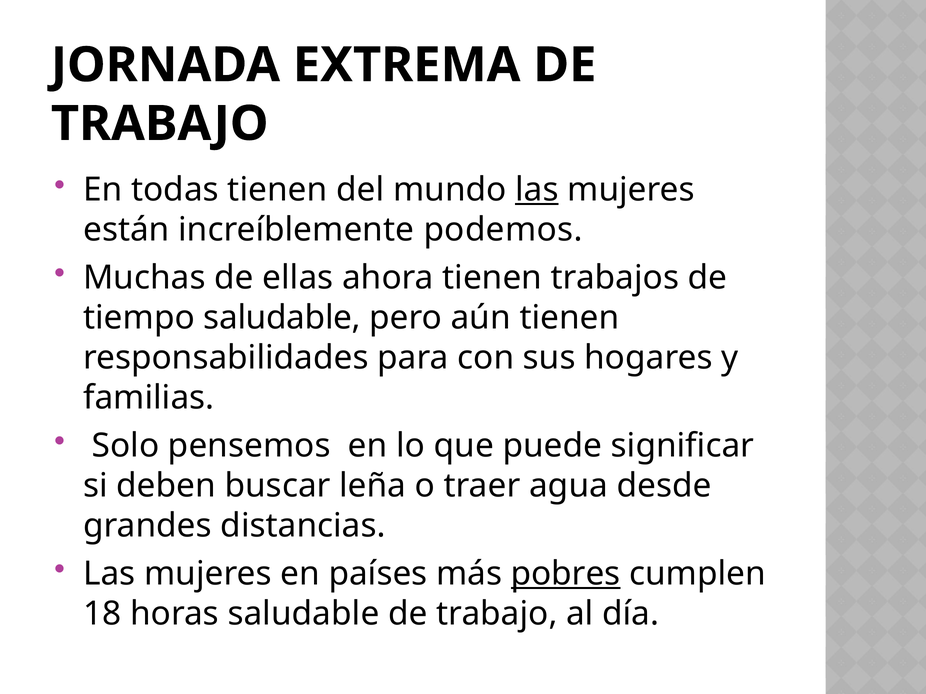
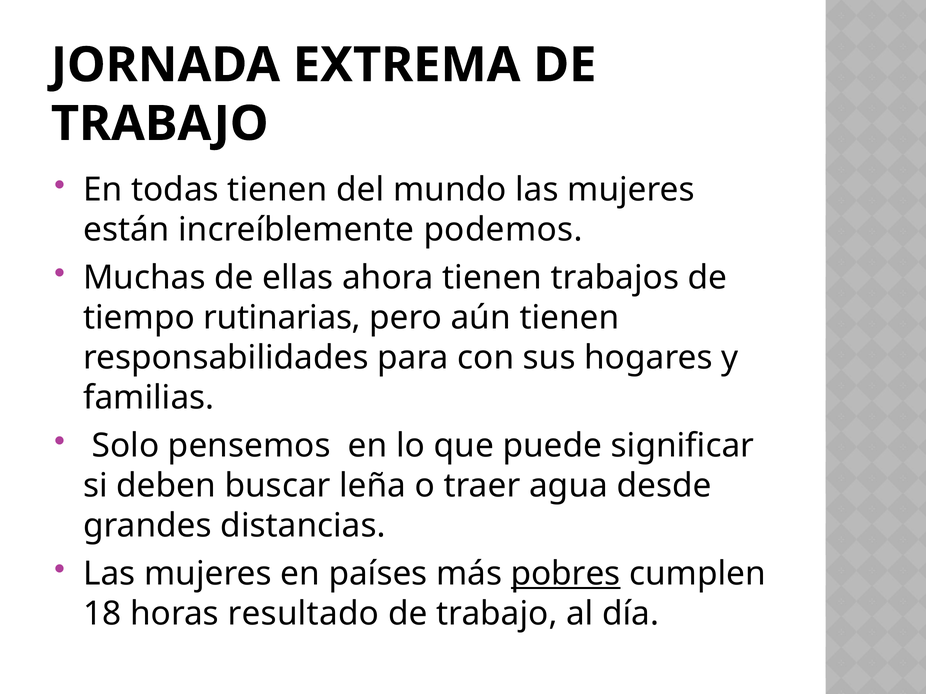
las underline: present -> none (537, 190)
tiempo saludable: saludable -> rutinarias (282, 318)
horas saludable: saludable -> resultado (303, 614)
